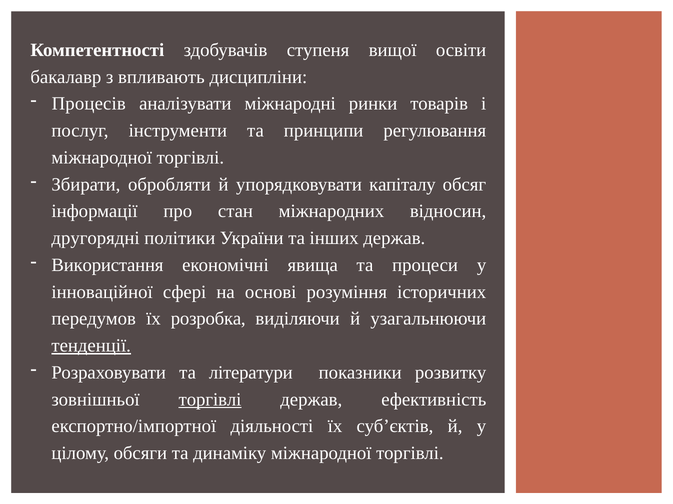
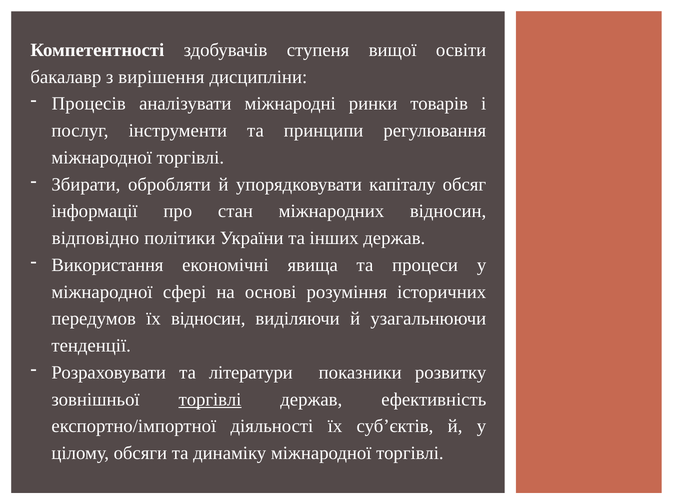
впливають: впливають -> вирішення (161, 77)
другорядні: другорядні -> відповідно (95, 239)
інноваційної: інноваційної -> міжнародної (102, 292)
їх розробка: розробка -> відносин (208, 319)
тенденції underline: present -> none (91, 346)
